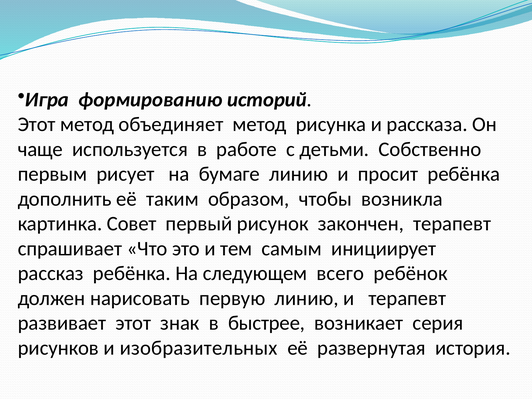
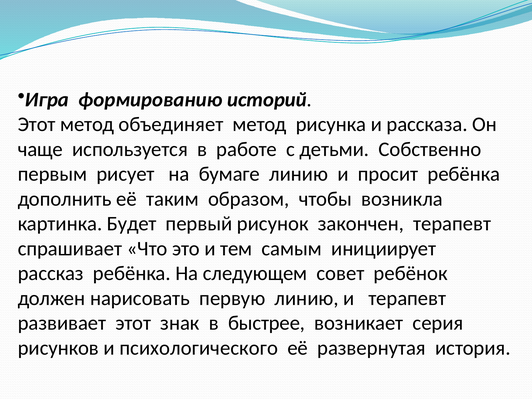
Совет: Совет -> Будет (132, 224)
всего: всего -> совет (340, 273)
изобразительных: изобразительных -> психологического (199, 348)
